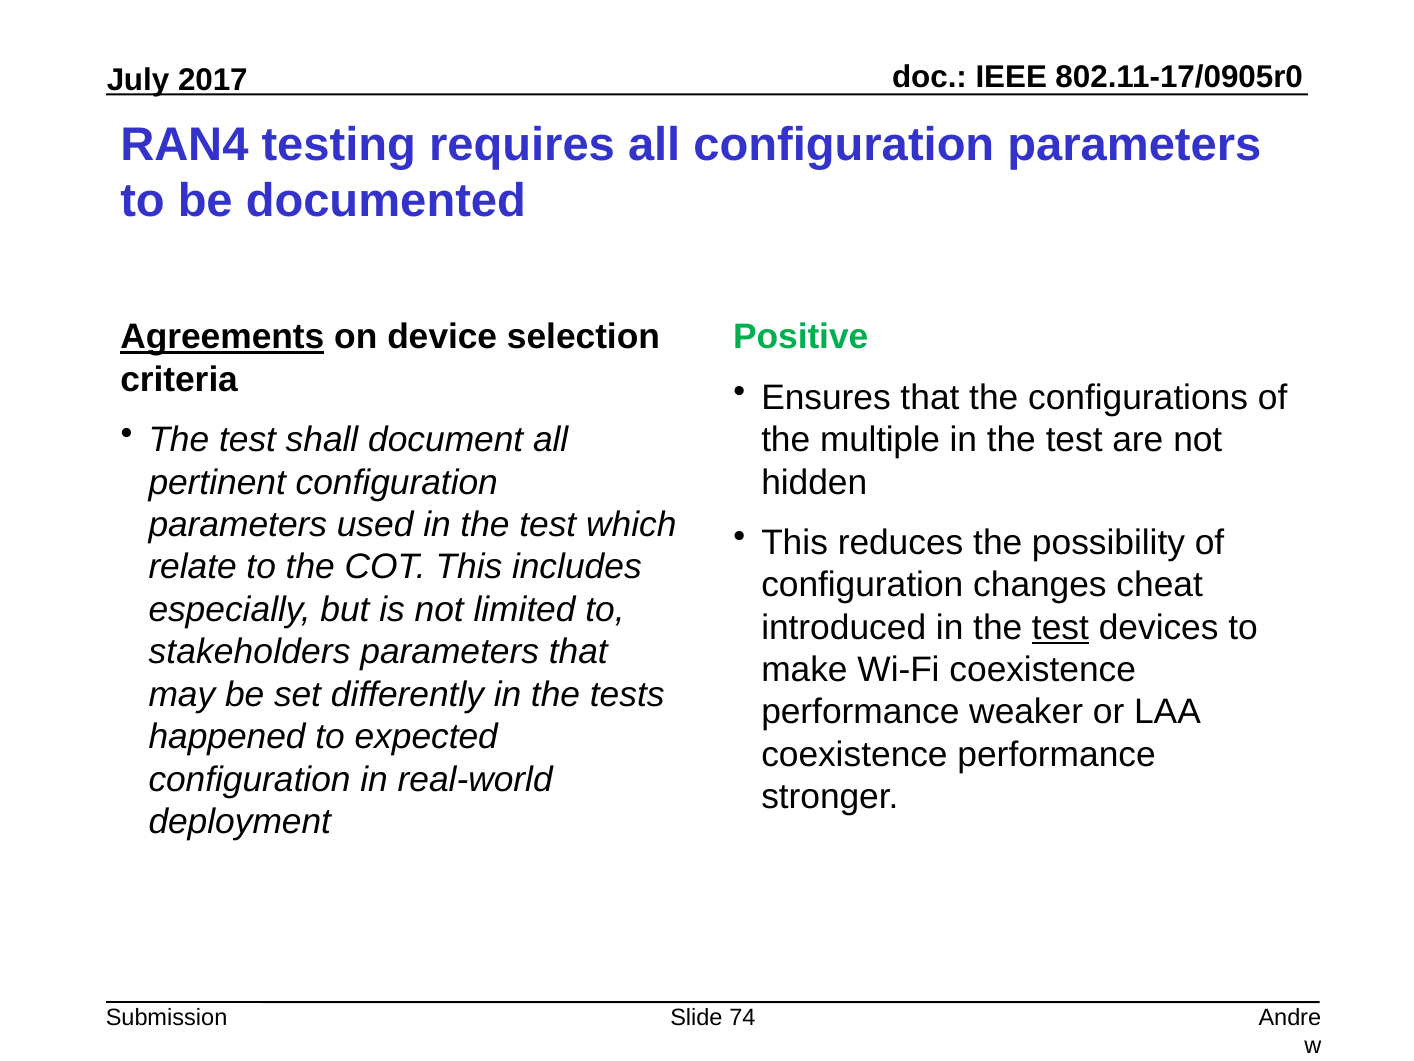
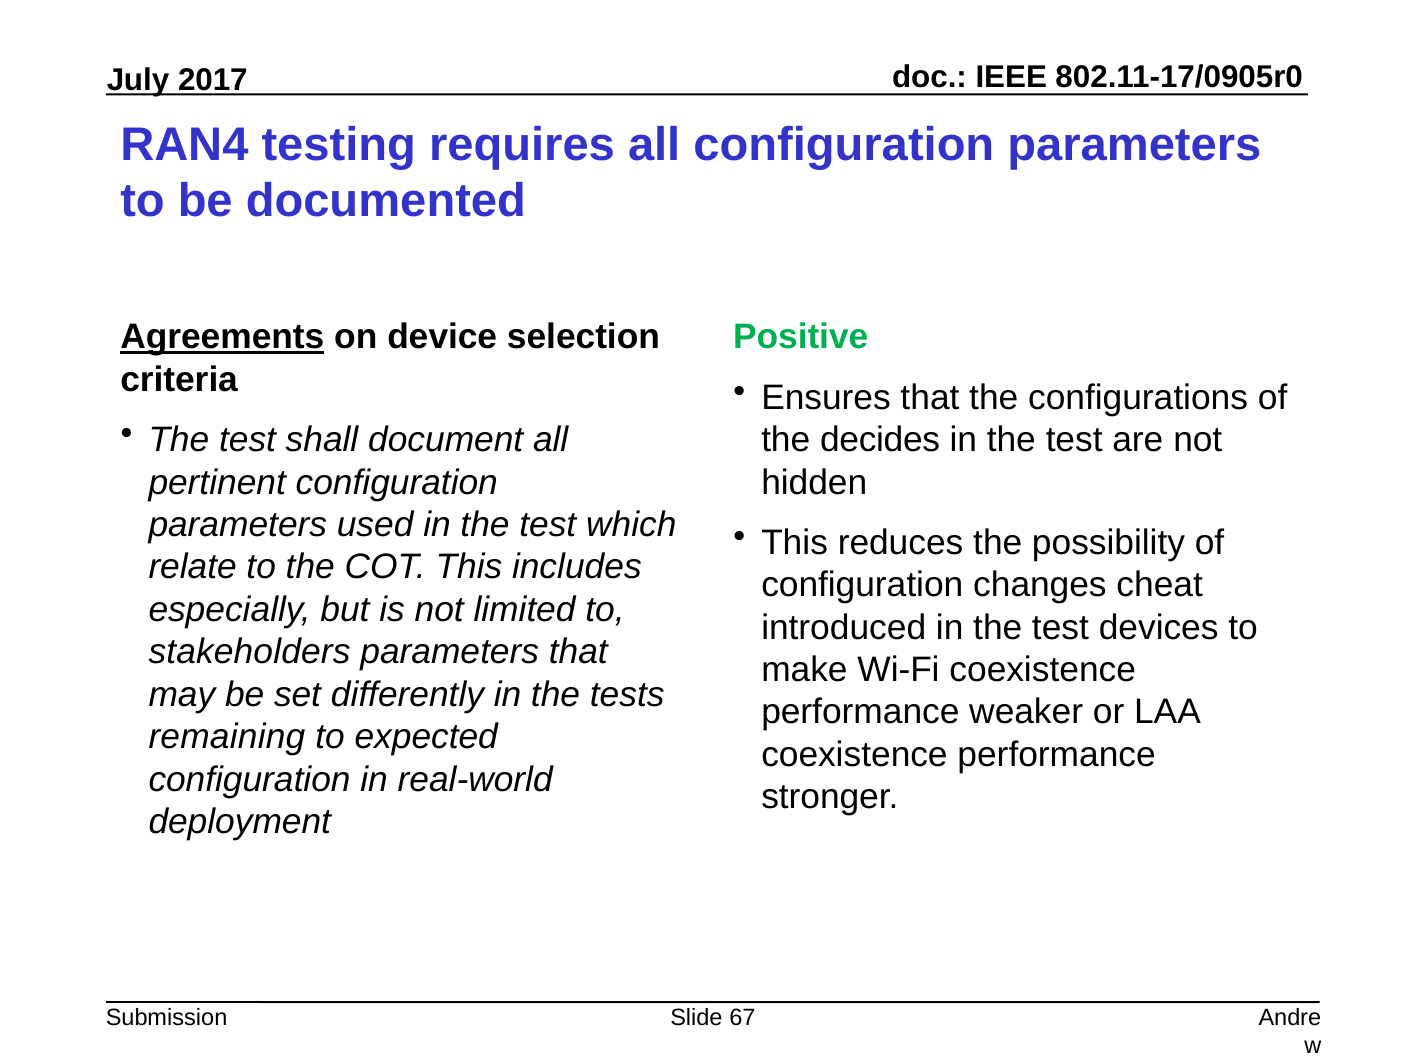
multiple: multiple -> decides (880, 440)
test underline: present -> none (1060, 627)
happened: happened -> remaining (227, 737)
74: 74 -> 67 (742, 1017)
